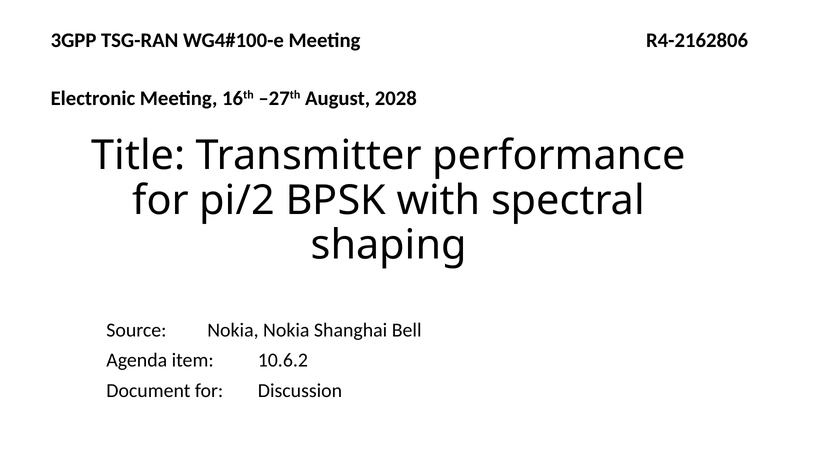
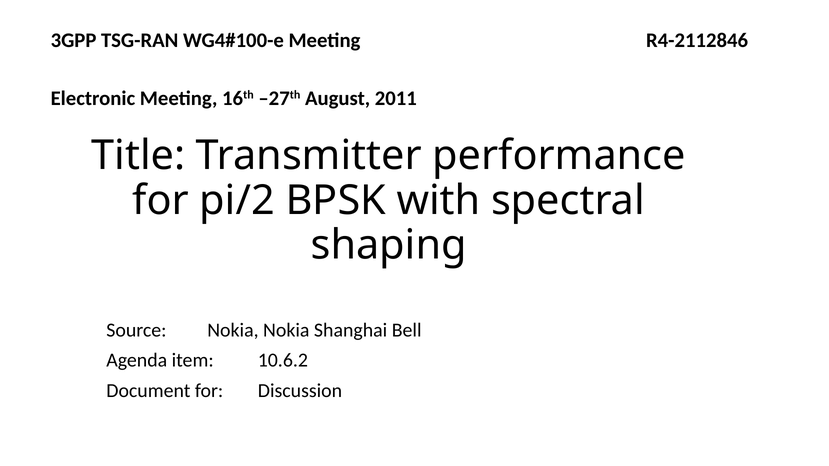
R4-2162806: R4-2162806 -> R4-2112846 (697, 40)
2028: 2028 -> 2011 (396, 98)
